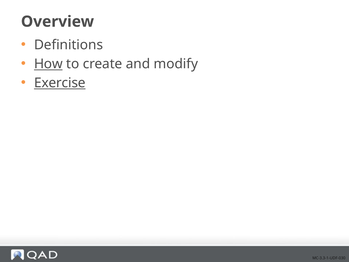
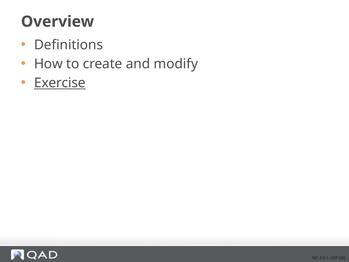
How underline: present -> none (48, 64)
